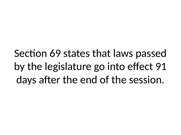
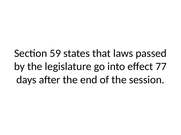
69: 69 -> 59 (55, 54)
91: 91 -> 77 (161, 67)
